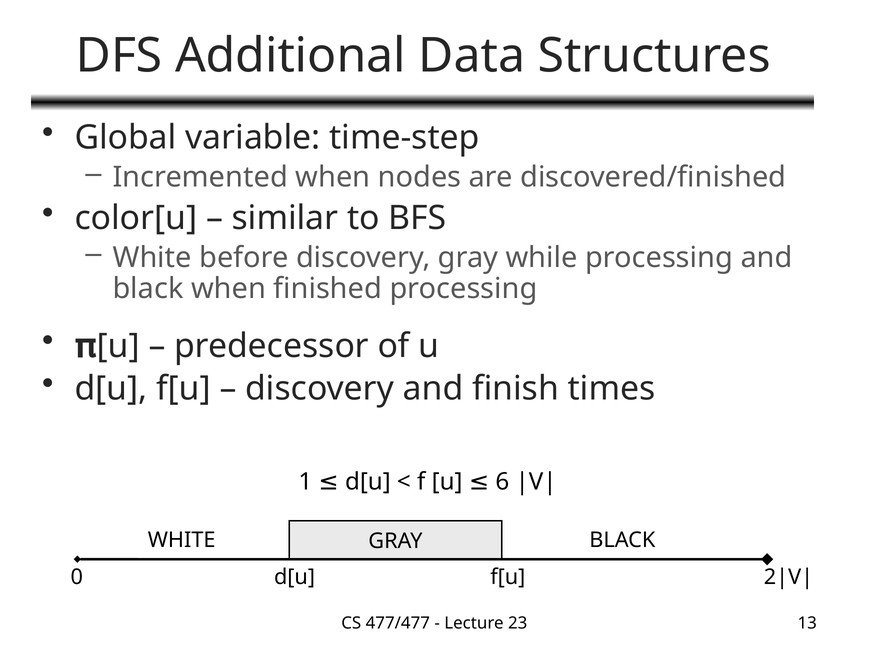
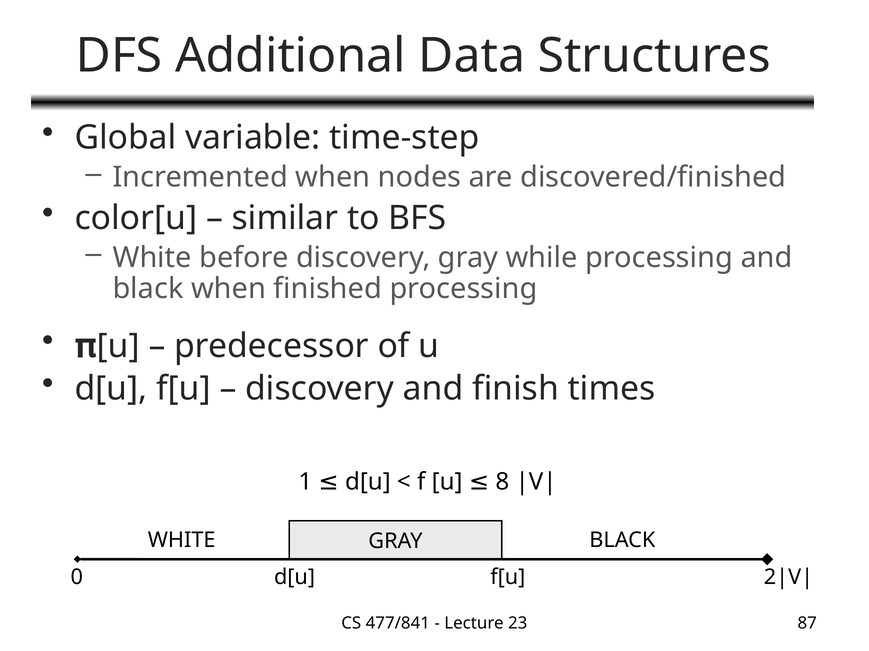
6: 6 -> 8 (502, 482)
477/477: 477/477 -> 477/841 (398, 624)
13: 13 -> 87 (807, 624)
